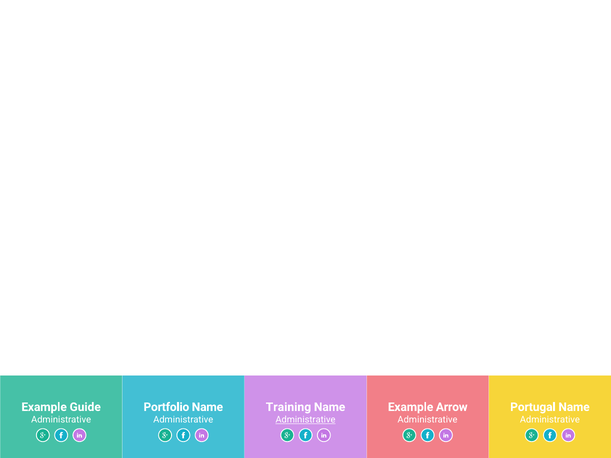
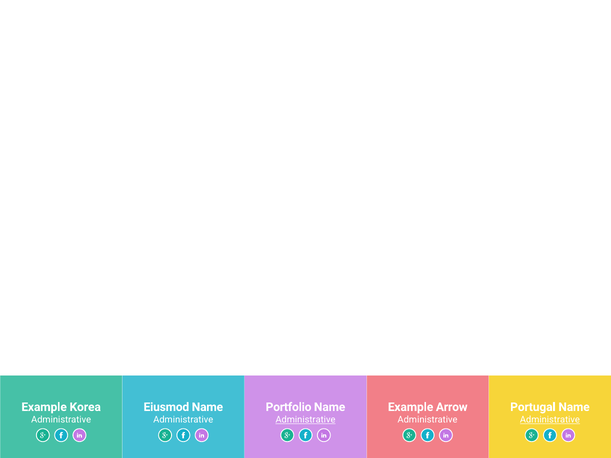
Guide: Guide -> Korea (85, 407)
Portfolio: Portfolio -> Eiusmod (166, 407)
Training: Training -> Portfolio (289, 407)
Administrative underline: none -> present (550, 420)
